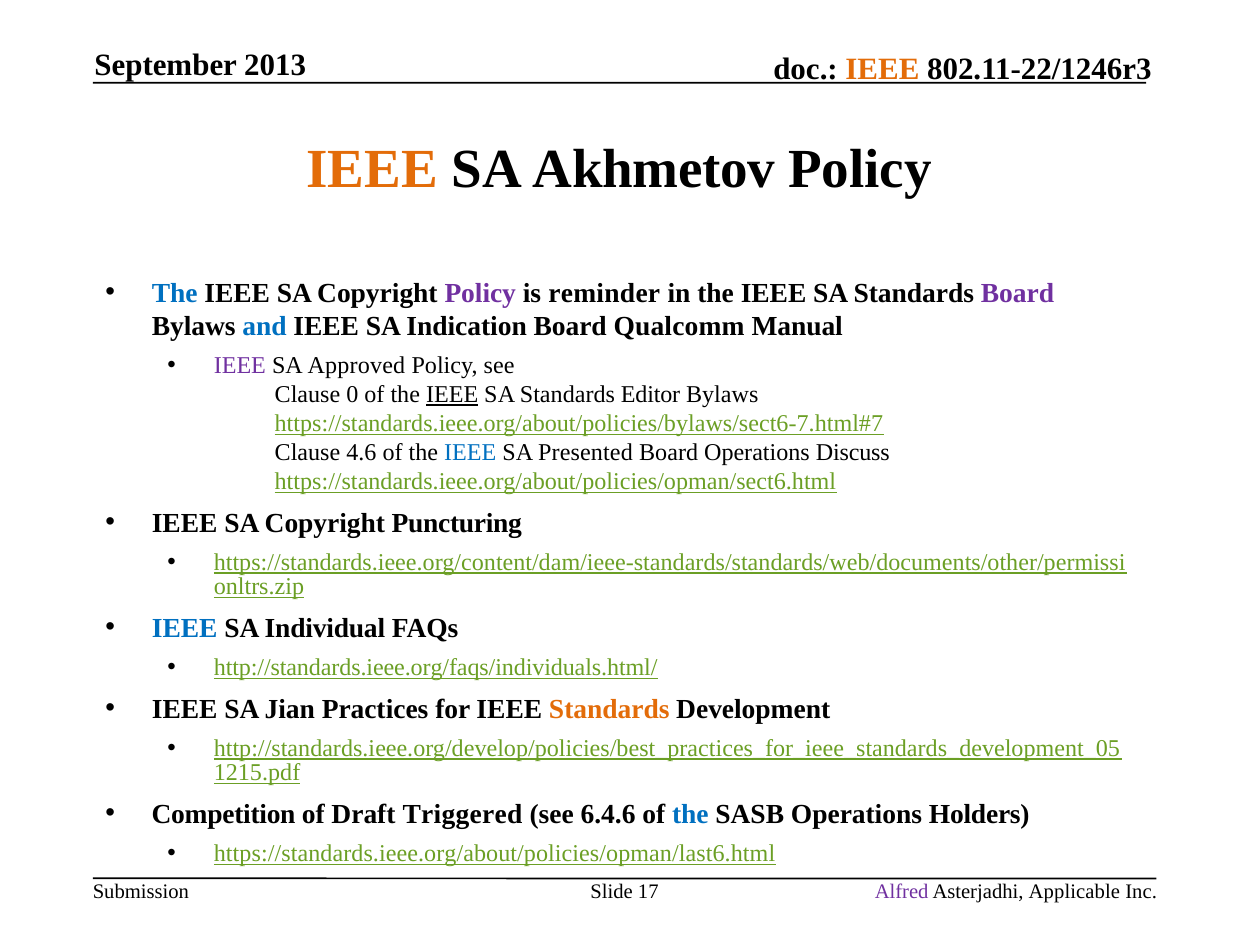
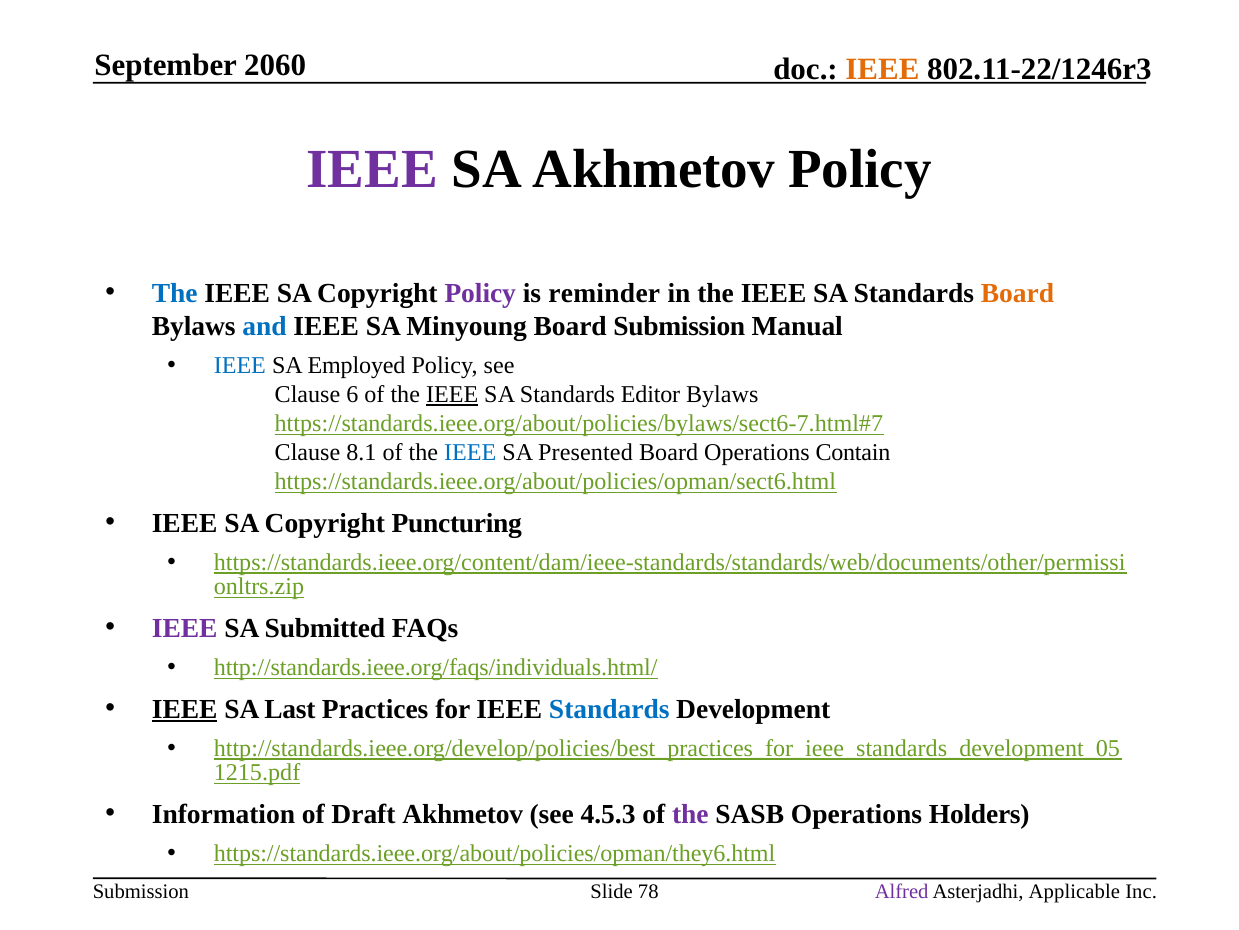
2013: 2013 -> 2060 (275, 66)
IEEE colour: orange -> purple (372, 169)
Board colour: purple -> orange (1017, 293)
Indication: Indication -> Minyoung (467, 326)
Board Qualcomm: Qualcomm -> Submission (679, 326)
IEEE colour: purple -> blue (240, 365)
Approved: Approved -> Employed (357, 365)
0: 0 -> 6 (352, 394)
4.6: 4.6 -> 8.1 (361, 452)
Discuss: Discuss -> Contain (853, 452)
IEEE colour: blue -> purple (185, 628)
Individual: Individual -> Submitted (325, 628)
IEEE underline: none -> present (185, 709)
Jian: Jian -> Last (290, 709)
Standards colour: orange -> blue (609, 709)
Competition: Competition -> Information (223, 814)
Draft Triggered: Triggered -> Akhmetov (463, 814)
6.4.6: 6.4.6 -> 4.5.3 (608, 814)
the colour: blue -> purple (690, 814)
https://standards.ieee.org/about/policies/opman/last6.html: https://standards.ieee.org/about/policies/opman/last6.html -> https://standards.ieee.org/about/policies/opman/they6.html (495, 853)
17: 17 -> 78 (648, 891)
